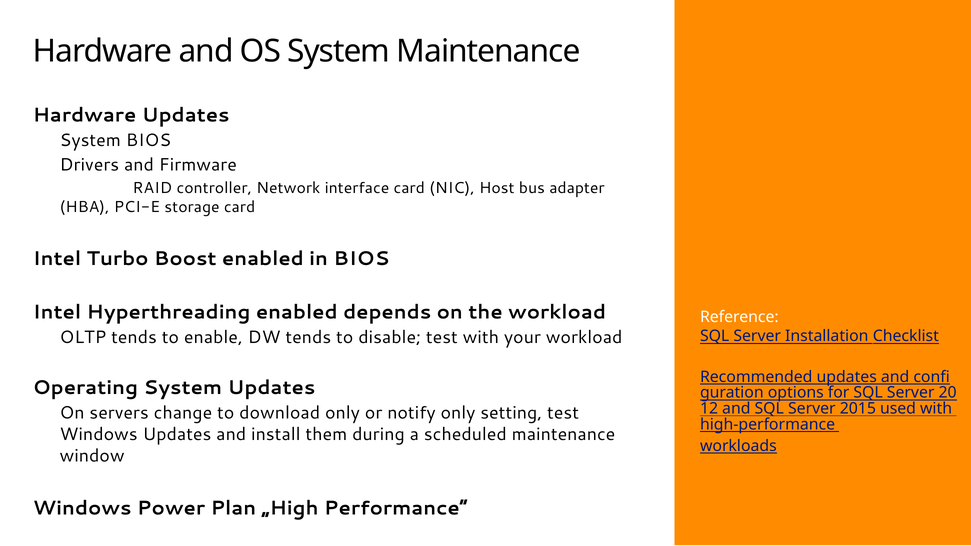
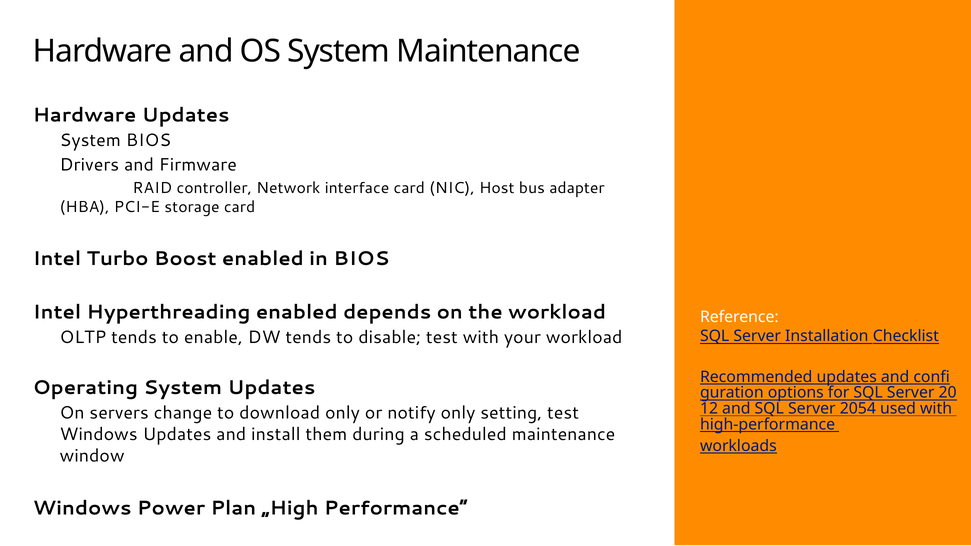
2015: 2015 -> 2054 (858, 409)
